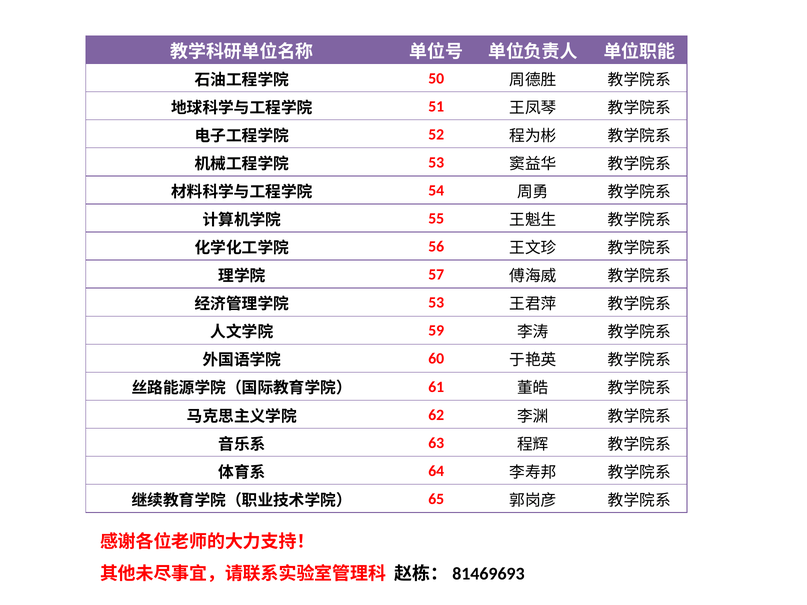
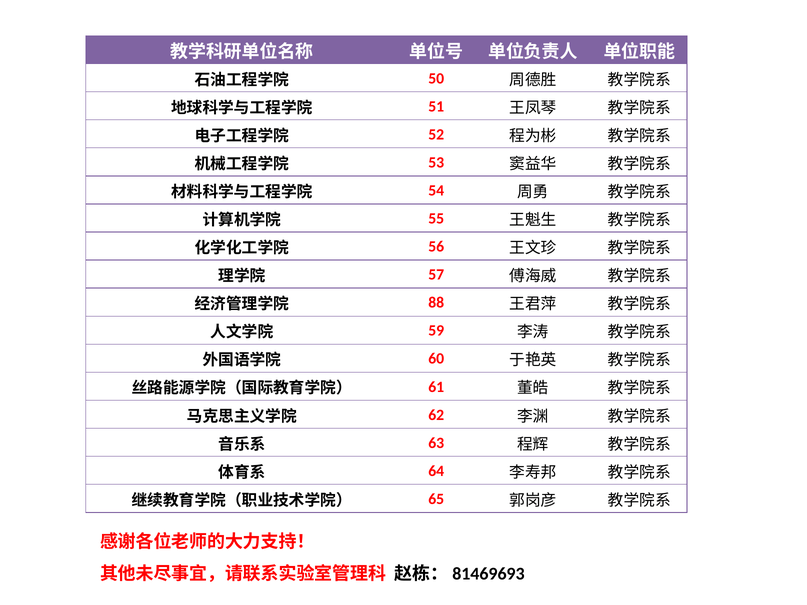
53: 53 -> 88 (436, 303)
